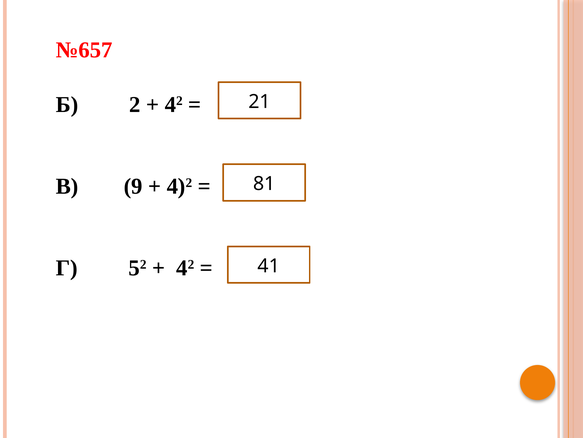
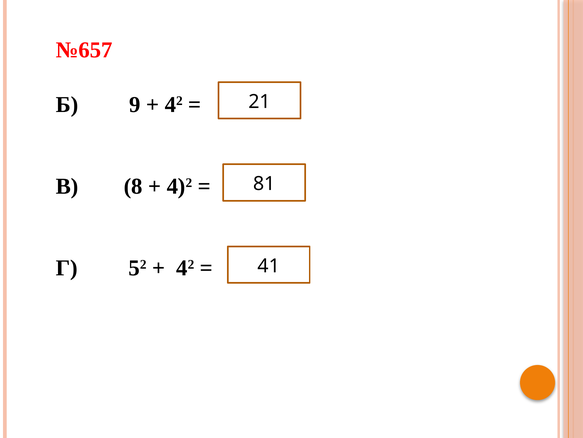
2: 2 -> 9 (135, 104)
9: 9 -> 8 (133, 186)
